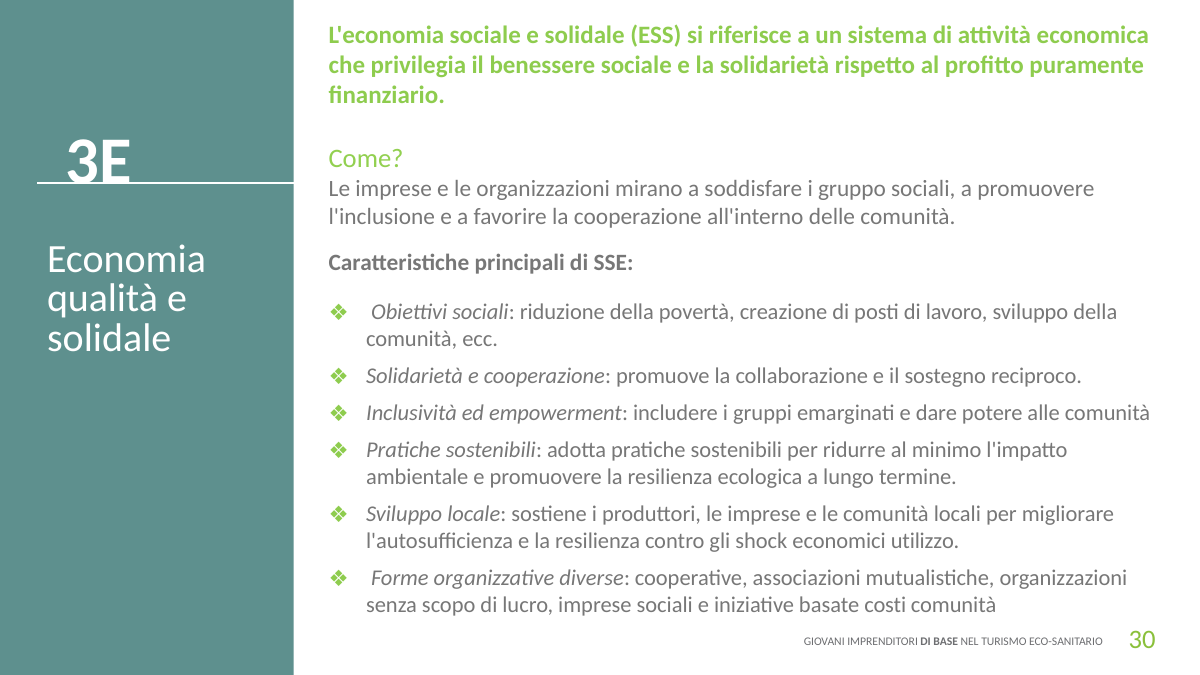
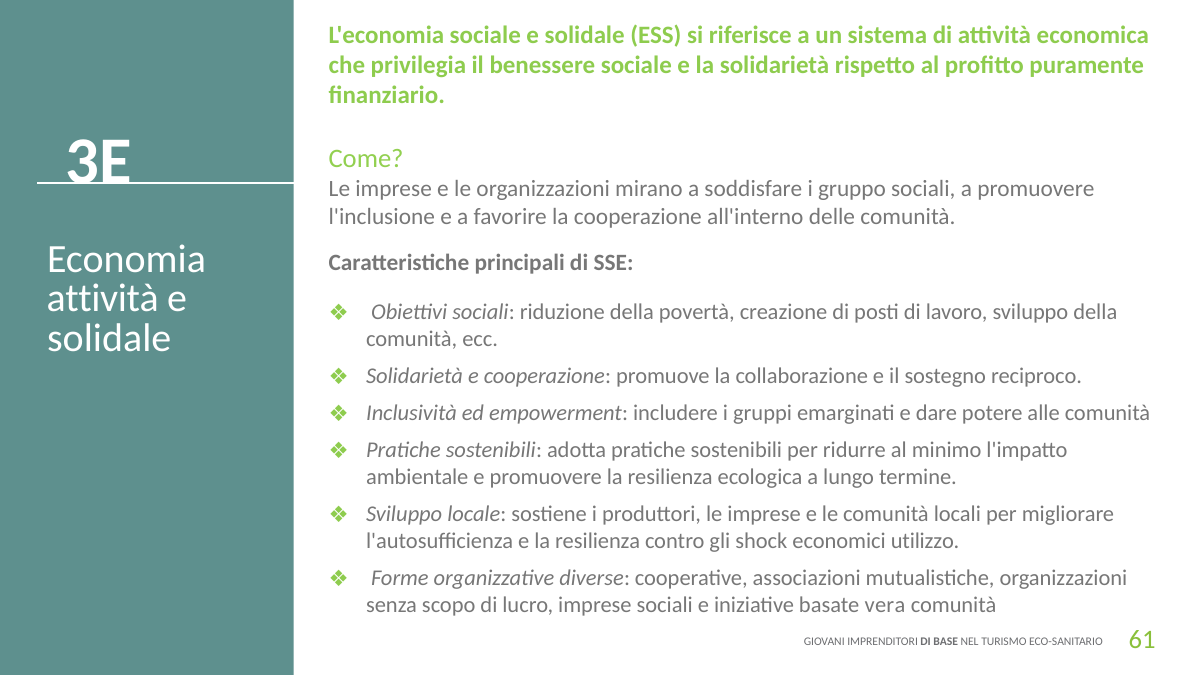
qualità: qualità -> attività (103, 299)
costi: costi -> vera (885, 605)
30: 30 -> 61 (1142, 640)
